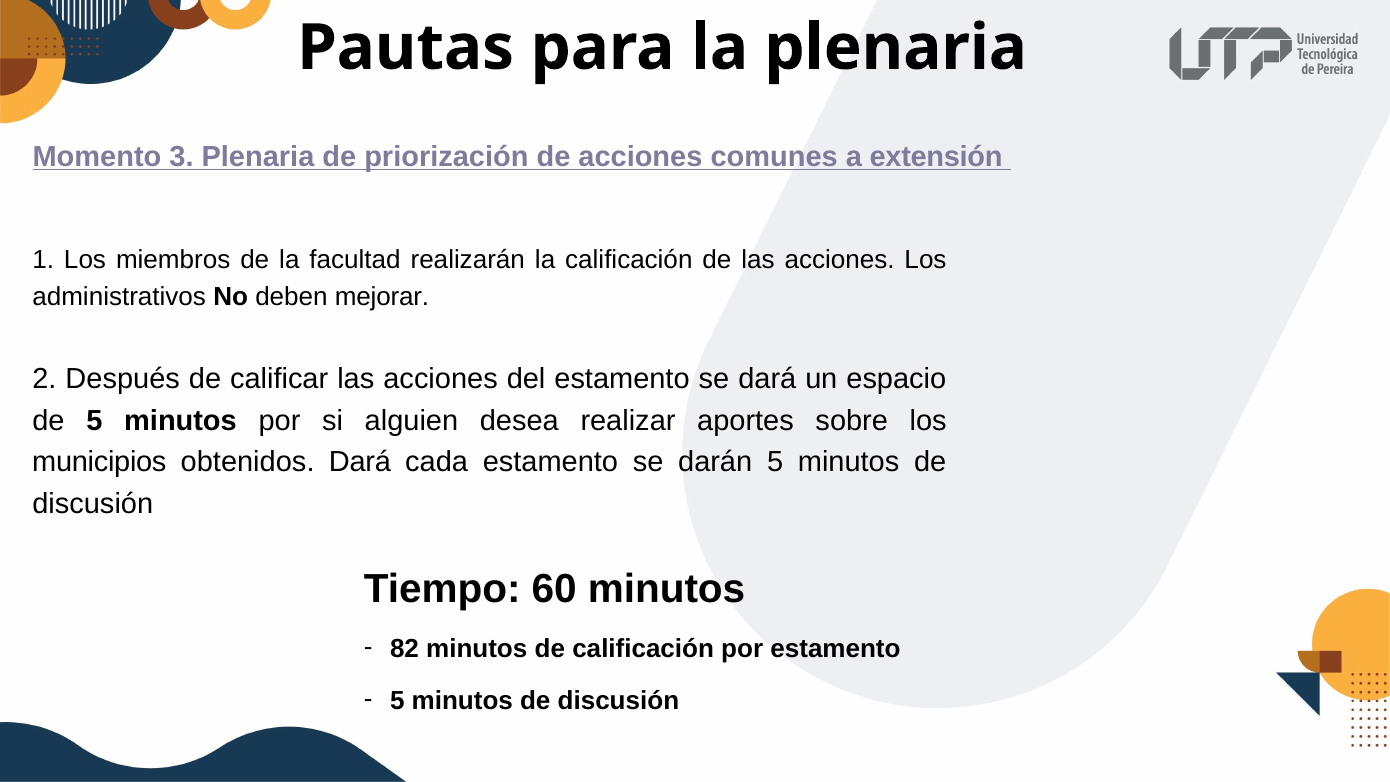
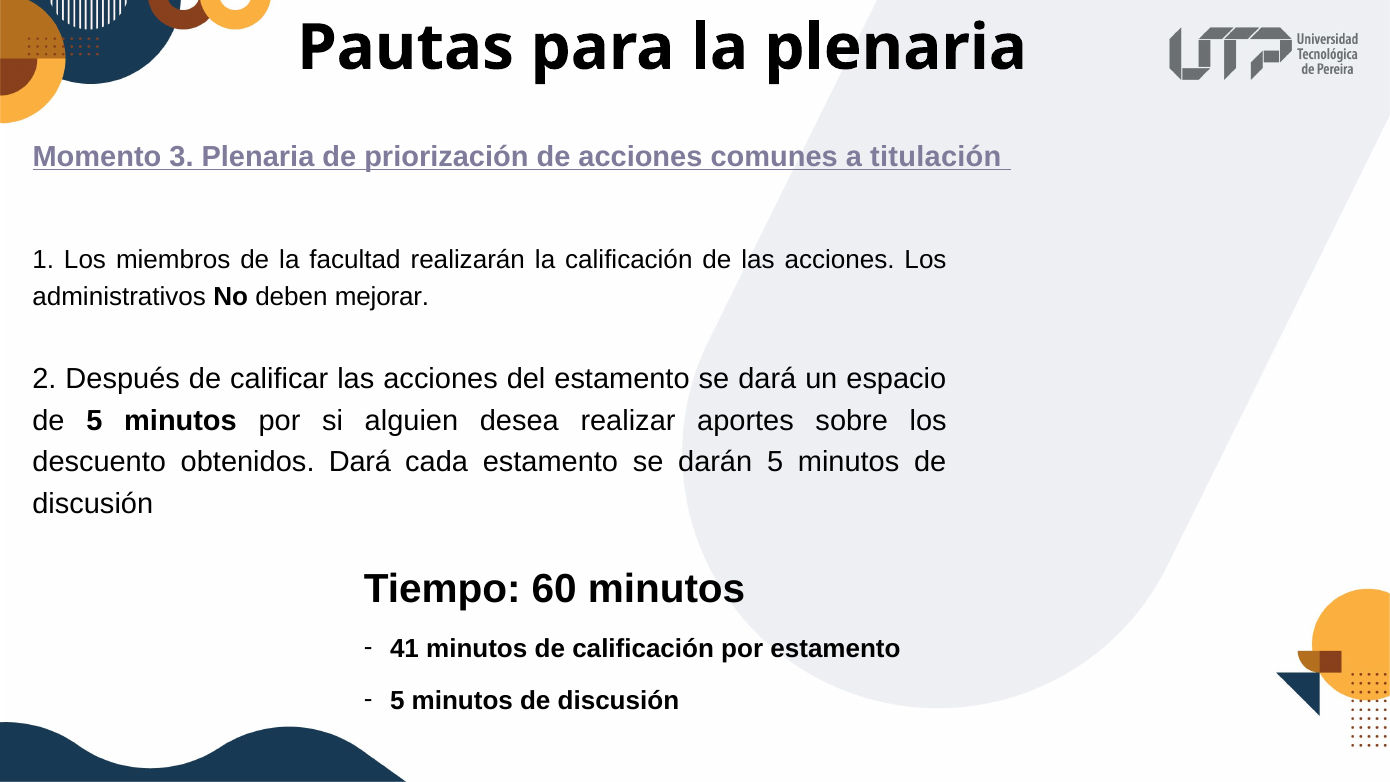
extensión: extensión -> titulación (936, 157)
municipios: municipios -> descuento (99, 462)
82: 82 -> 41 (405, 648)
